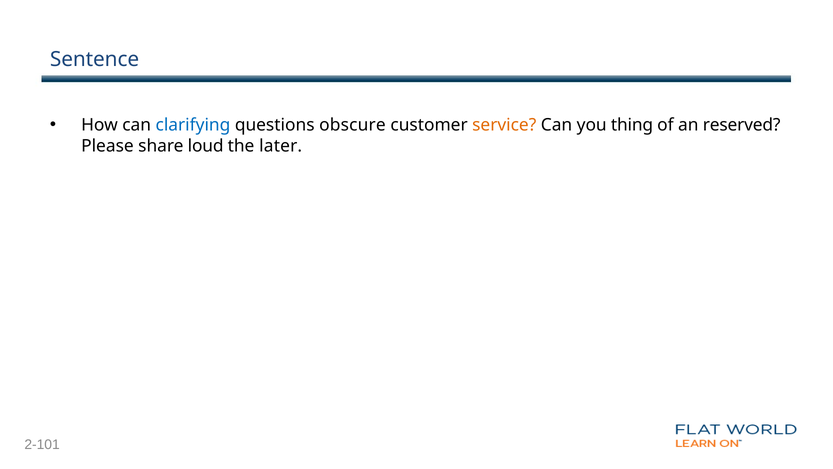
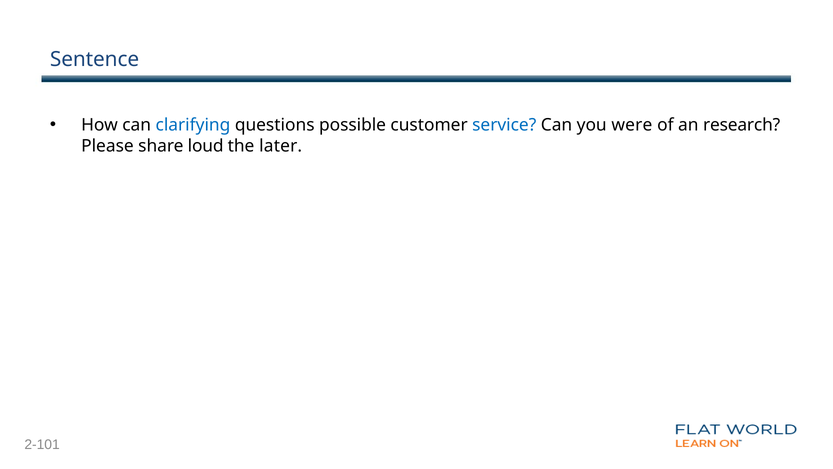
obscure: obscure -> possible (353, 125)
service colour: orange -> blue (504, 125)
thing: thing -> were (632, 125)
reserved: reserved -> research (742, 125)
